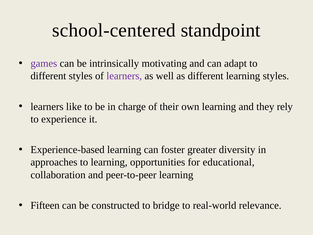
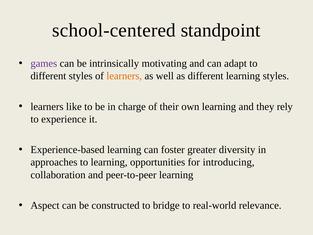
learners colour: purple -> orange (124, 76)
educational: educational -> introducing (229, 162)
Fifteen: Fifteen -> Aspect (45, 205)
